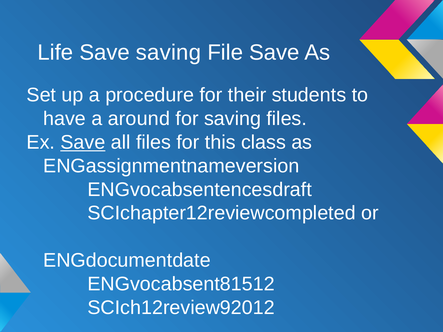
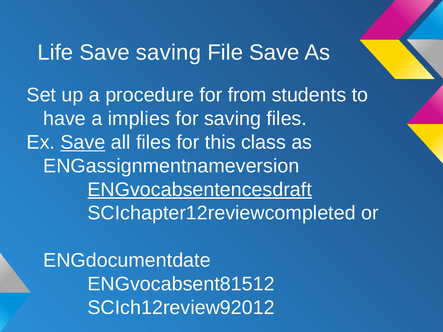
their: their -> from (247, 95)
around: around -> implies (139, 119)
ENGvocabsentencesdraft underline: none -> present (200, 190)
